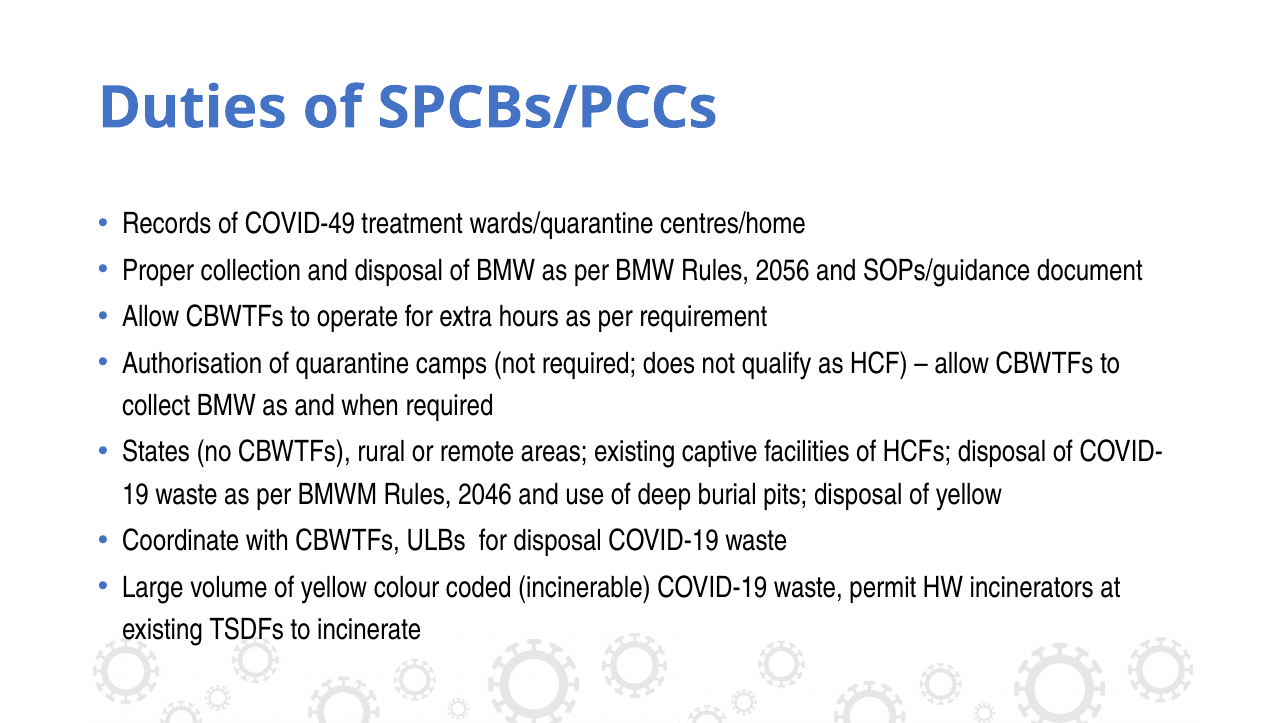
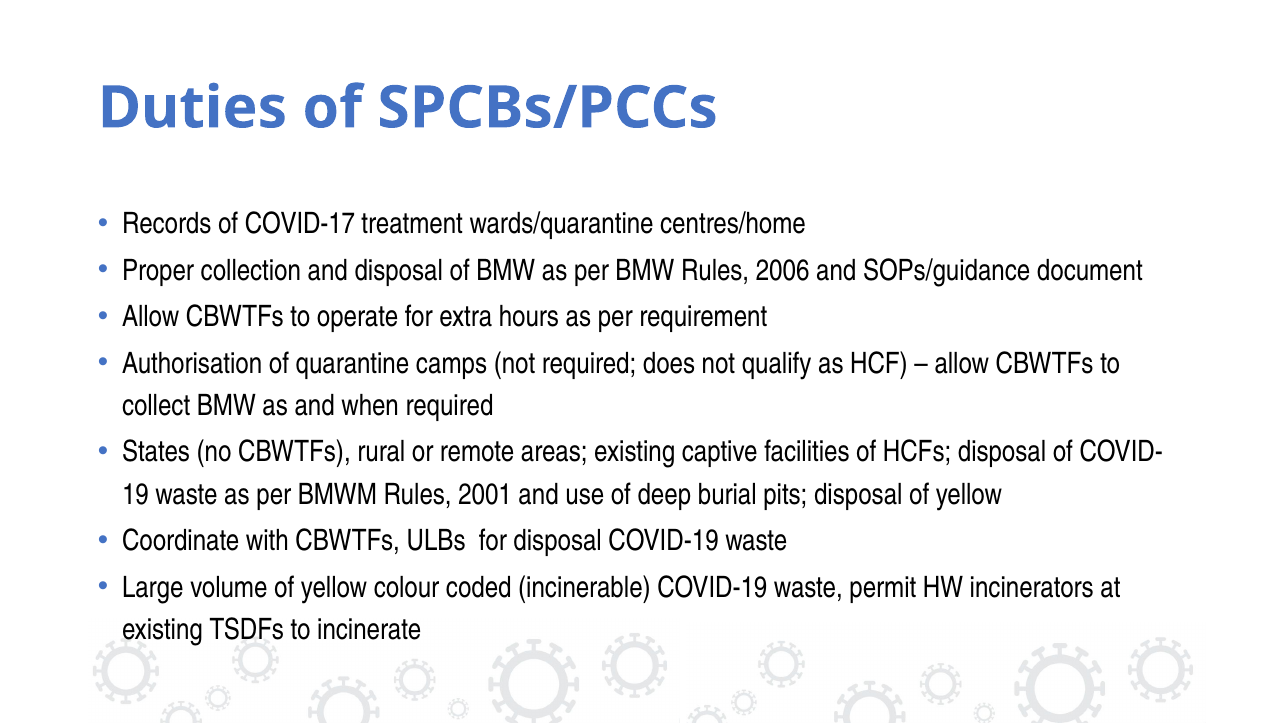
COVID-49: COVID-49 -> COVID-17 (300, 224)
2056: 2056 -> 2006 (783, 270)
2046: 2046 -> 2001 (485, 494)
